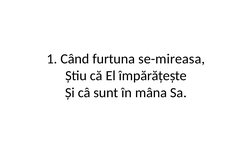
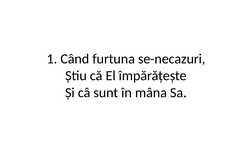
se-mireasa: se-mireasa -> se-necazuri (172, 59)
